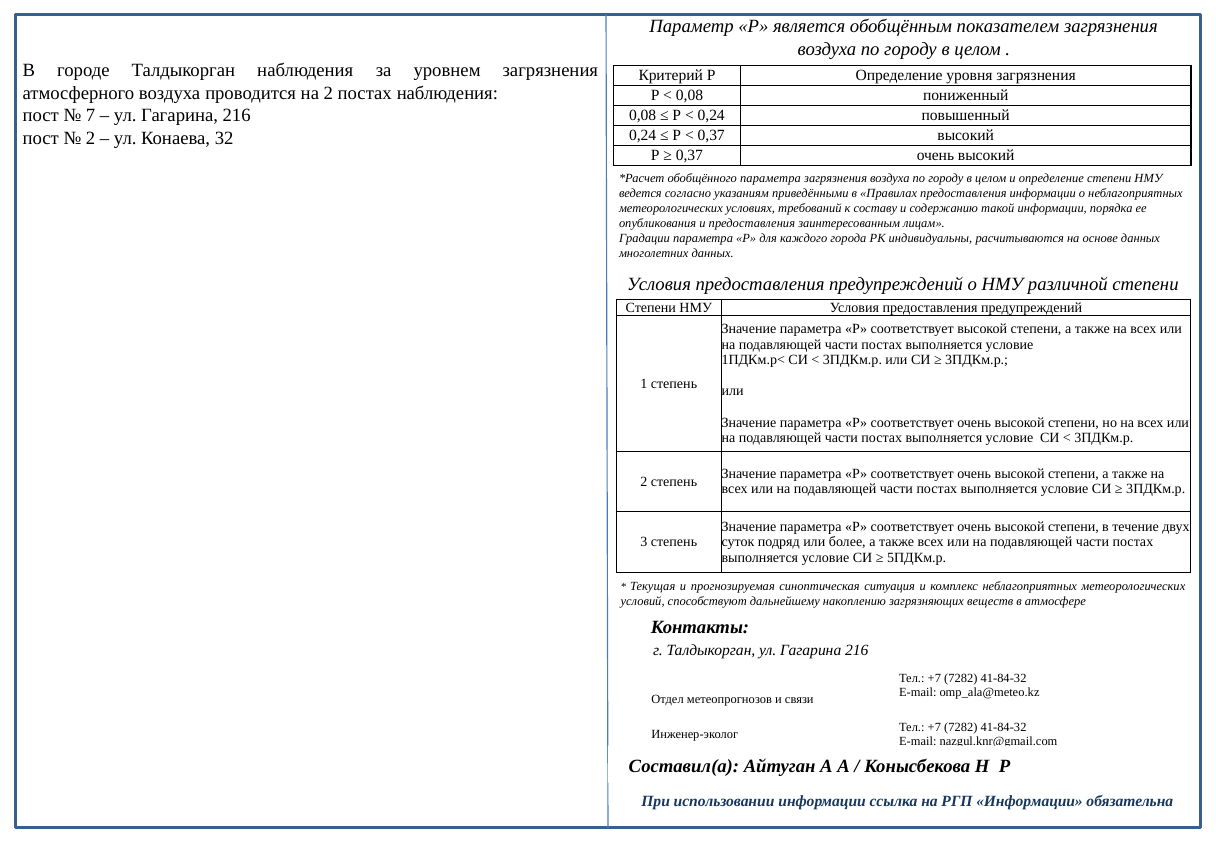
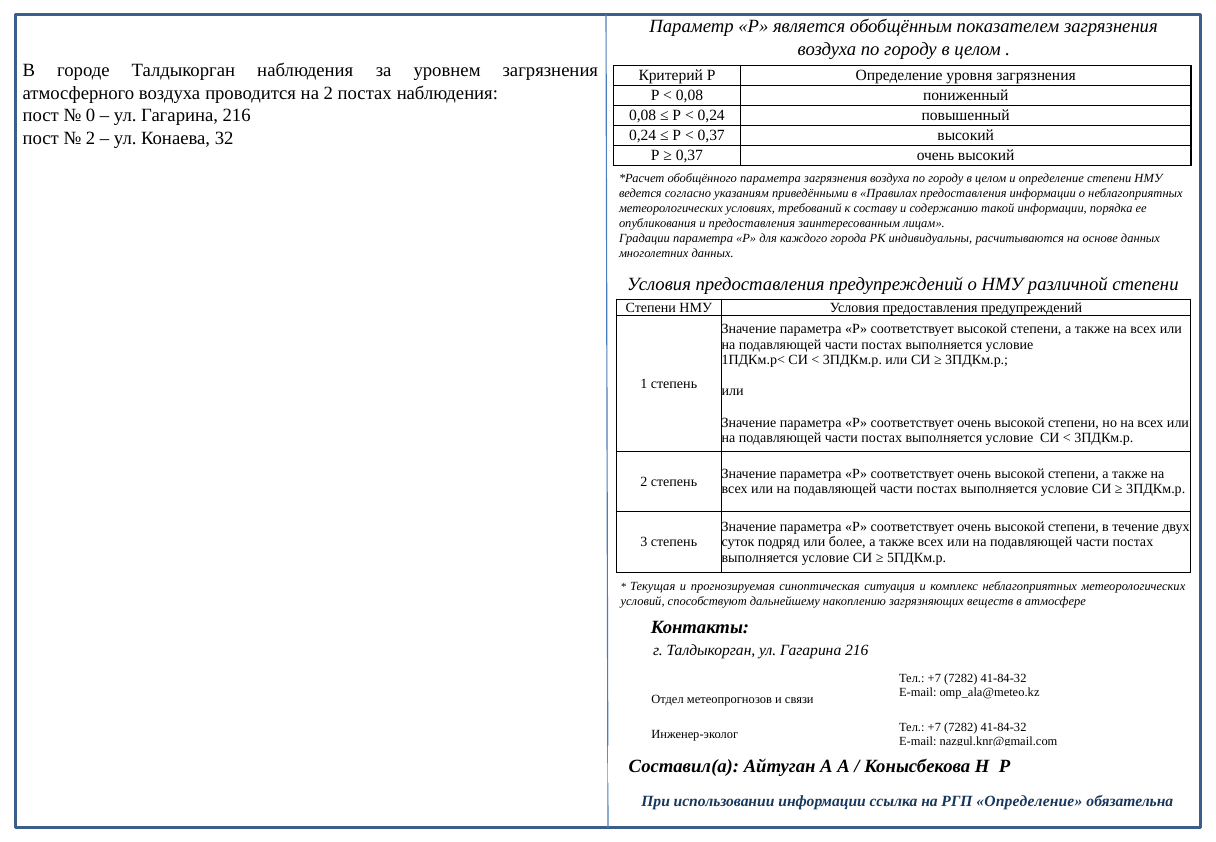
7: 7 -> 0 (91, 116)
РГП Информации: Информации -> Определение (1029, 802)
